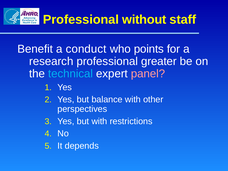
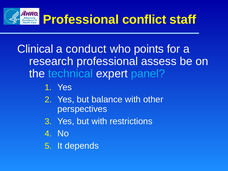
without: without -> conflict (144, 20)
Benefit: Benefit -> Clinical (35, 49)
greater: greater -> assess (159, 61)
panel colour: pink -> light blue (148, 74)
